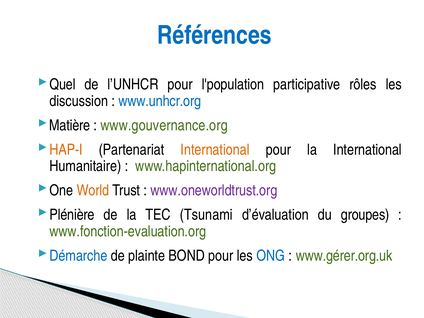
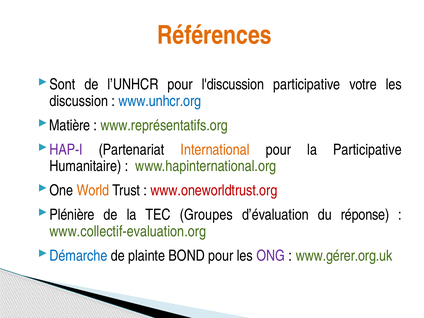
Références colour: blue -> orange (214, 35)
Quel: Quel -> Sont (62, 84)
l'population: l'population -> l'discussion (233, 84)
rôles: rôles -> votre (363, 84)
www.gouvernance.org: www.gouvernance.org -> www.représentatifs.org (164, 125)
HAP-I colour: orange -> purple (66, 150)
la International: International -> Participative (367, 150)
www.oneworldtrust.org colour: purple -> red (214, 191)
Tsunami: Tsunami -> Groupes (206, 215)
groupes: groupes -> réponse (365, 215)
www.fonction-evaluation.org: www.fonction-evaluation.org -> www.collectif-evaluation.org (128, 231)
ONG colour: blue -> purple (271, 256)
